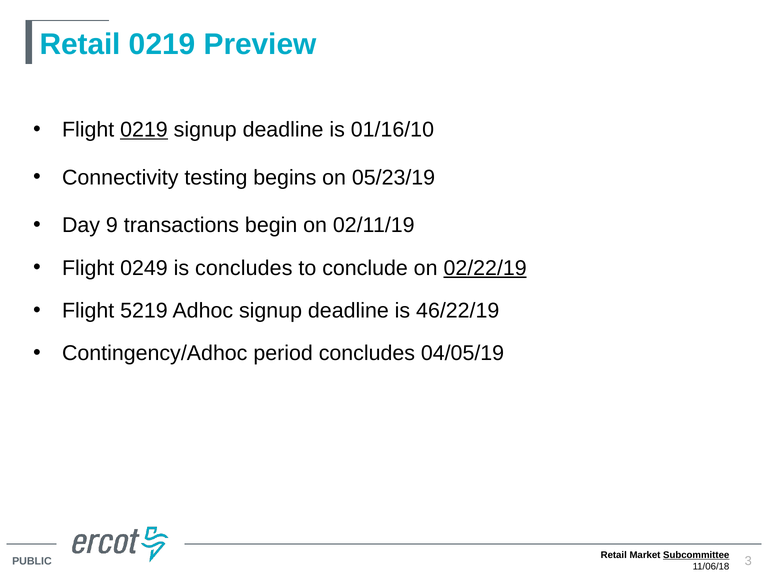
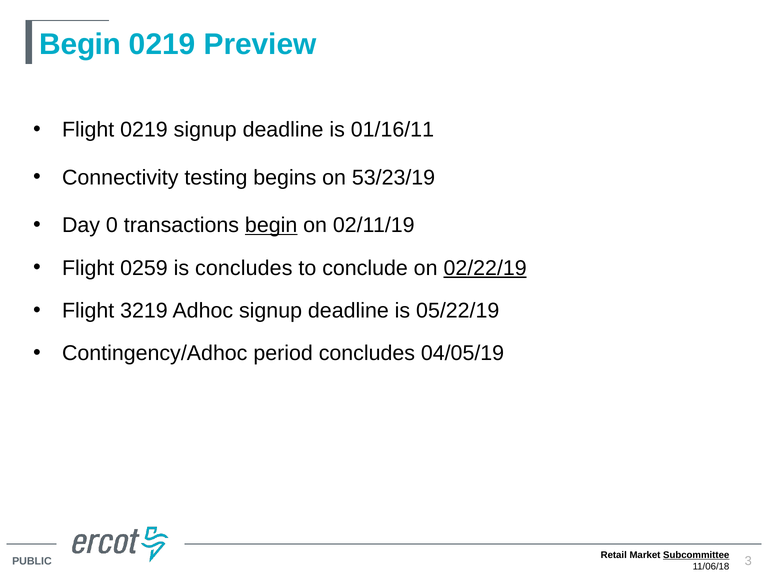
Retail: Retail -> Begin (80, 44)
0219 underline: present -> none (144, 130)
01/16/10: 01/16/10 -> 01/16/11 (392, 130)
05/23/19: 05/23/19 -> 53/23/19 (394, 178)
9: 9 -> 0 (112, 226)
begin underline: none -> present (271, 226)
0249: 0249 -> 0259 (144, 268)
5219: 5219 -> 3219 (144, 311)
46/22/19: 46/22/19 -> 05/22/19 (458, 311)
